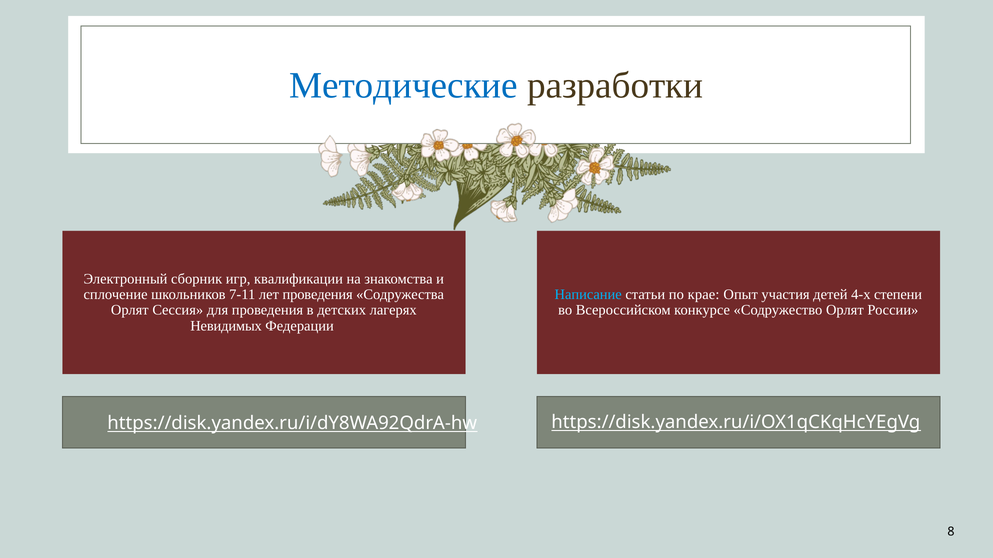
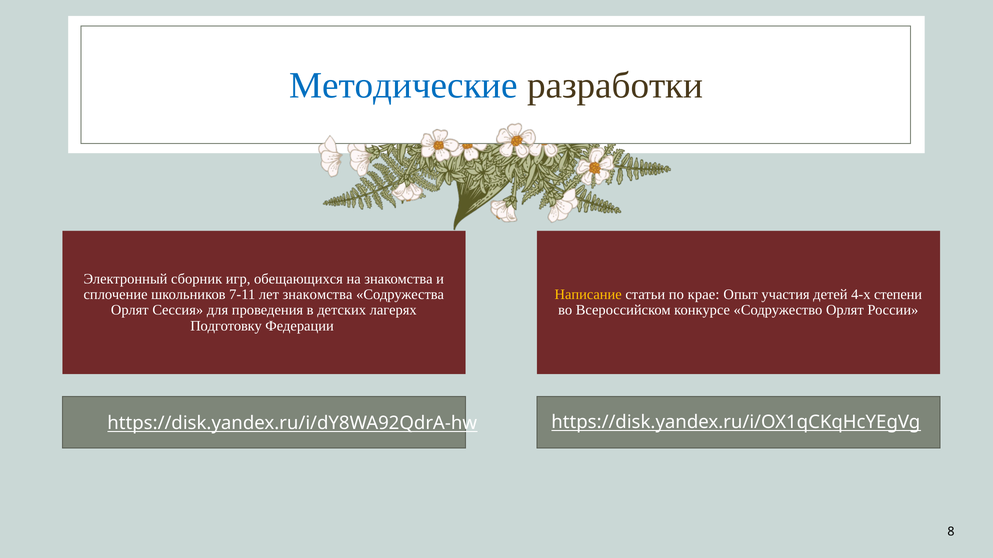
квалификации: квалификации -> обещающихся (298, 279)
лет проведения: проведения -> знакомства (318, 295)
Написание colour: light blue -> yellow (588, 295)
Невидимых: Невидимых -> Подготовку (226, 326)
